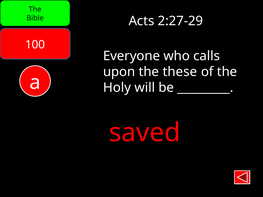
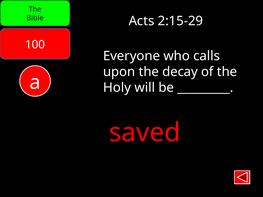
2:27-29: 2:27-29 -> 2:15-29 (180, 21)
these: these -> decay (180, 72)
